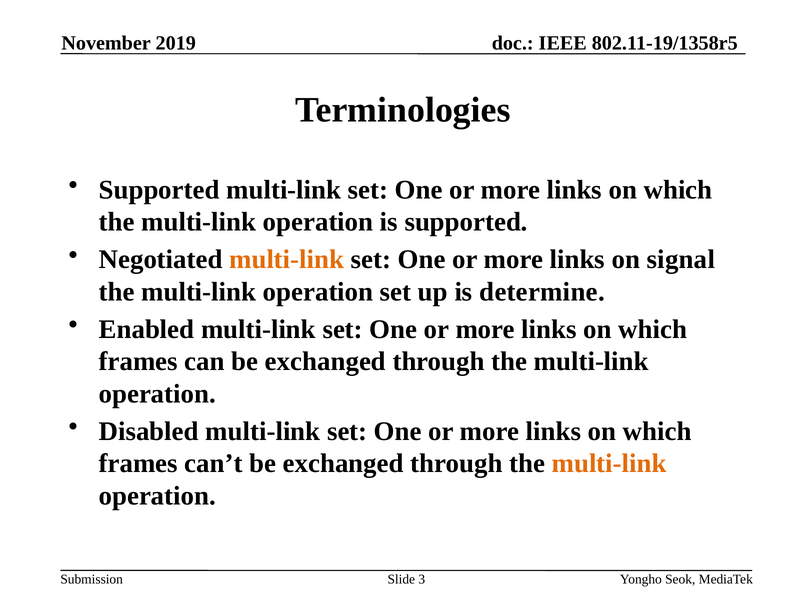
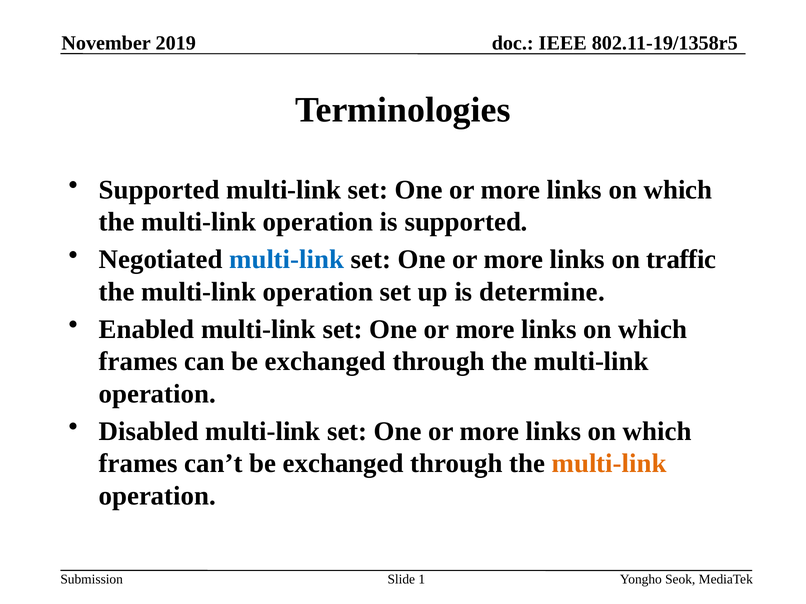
multi-link colour: orange -> blue (287, 260)
signal: signal -> traffic (681, 260)
3: 3 -> 1 (422, 580)
